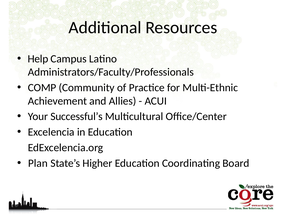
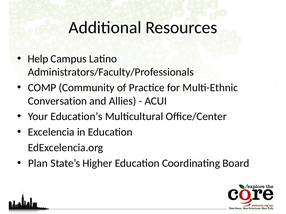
Achievement: Achievement -> Conversation (57, 101)
Successful’s: Successful’s -> Education’s (77, 117)
